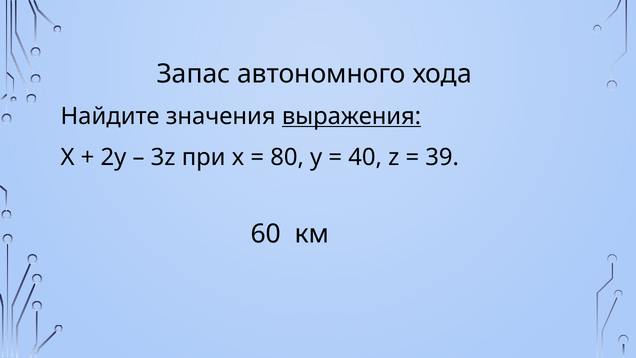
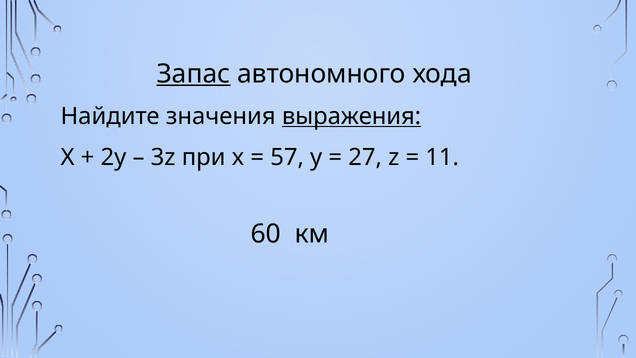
Запас underline: none -> present (193, 74)
80: 80 -> 57 (287, 157)
40: 40 -> 27 (365, 157)
39: 39 -> 11 (442, 157)
